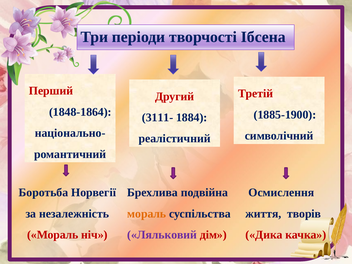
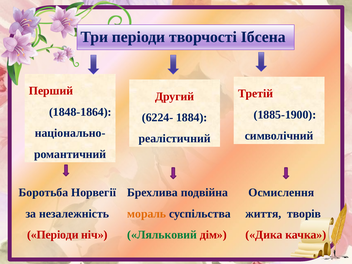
3111-: 3111- -> 6224- (158, 117)
Мораль: Мораль -> Періоди (53, 235)
Ляльковий colour: purple -> green (162, 235)
